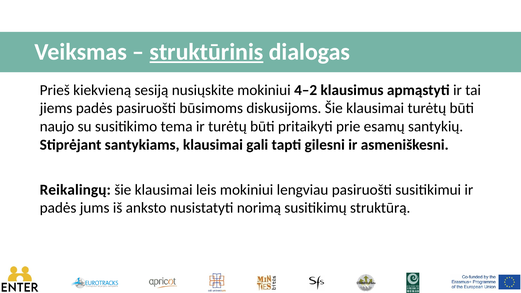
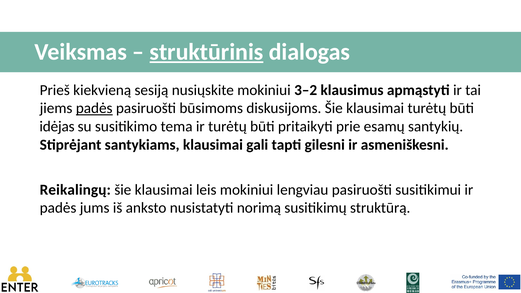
4–2: 4–2 -> 3–2 (306, 90)
padės underline: none -> present (94, 108)
naujo: naujo -> idėjas (57, 127)
